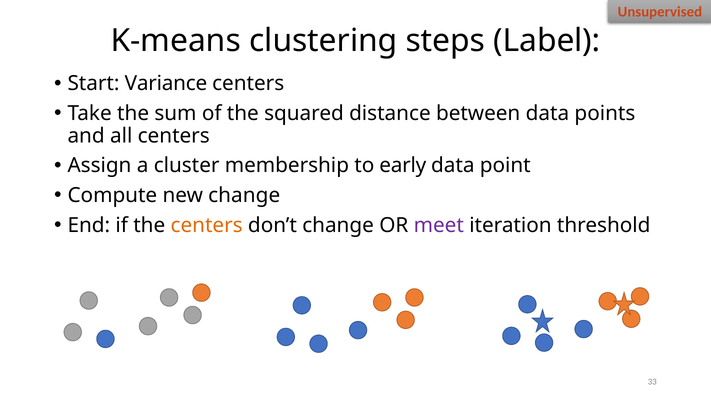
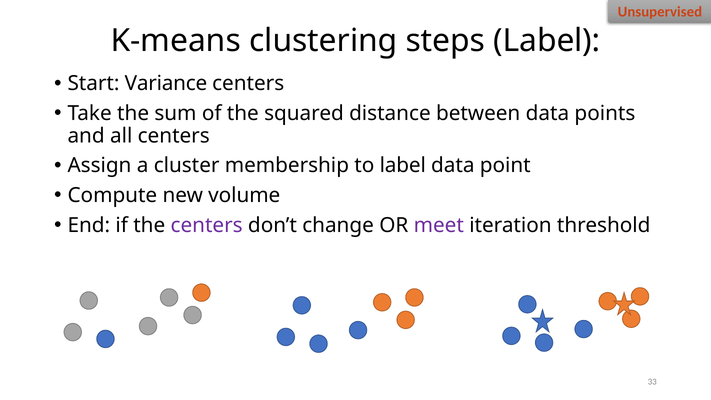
to early: early -> label (403, 166)
new change: change -> volume (244, 195)
centers colour: orange -> purple (207, 225)
